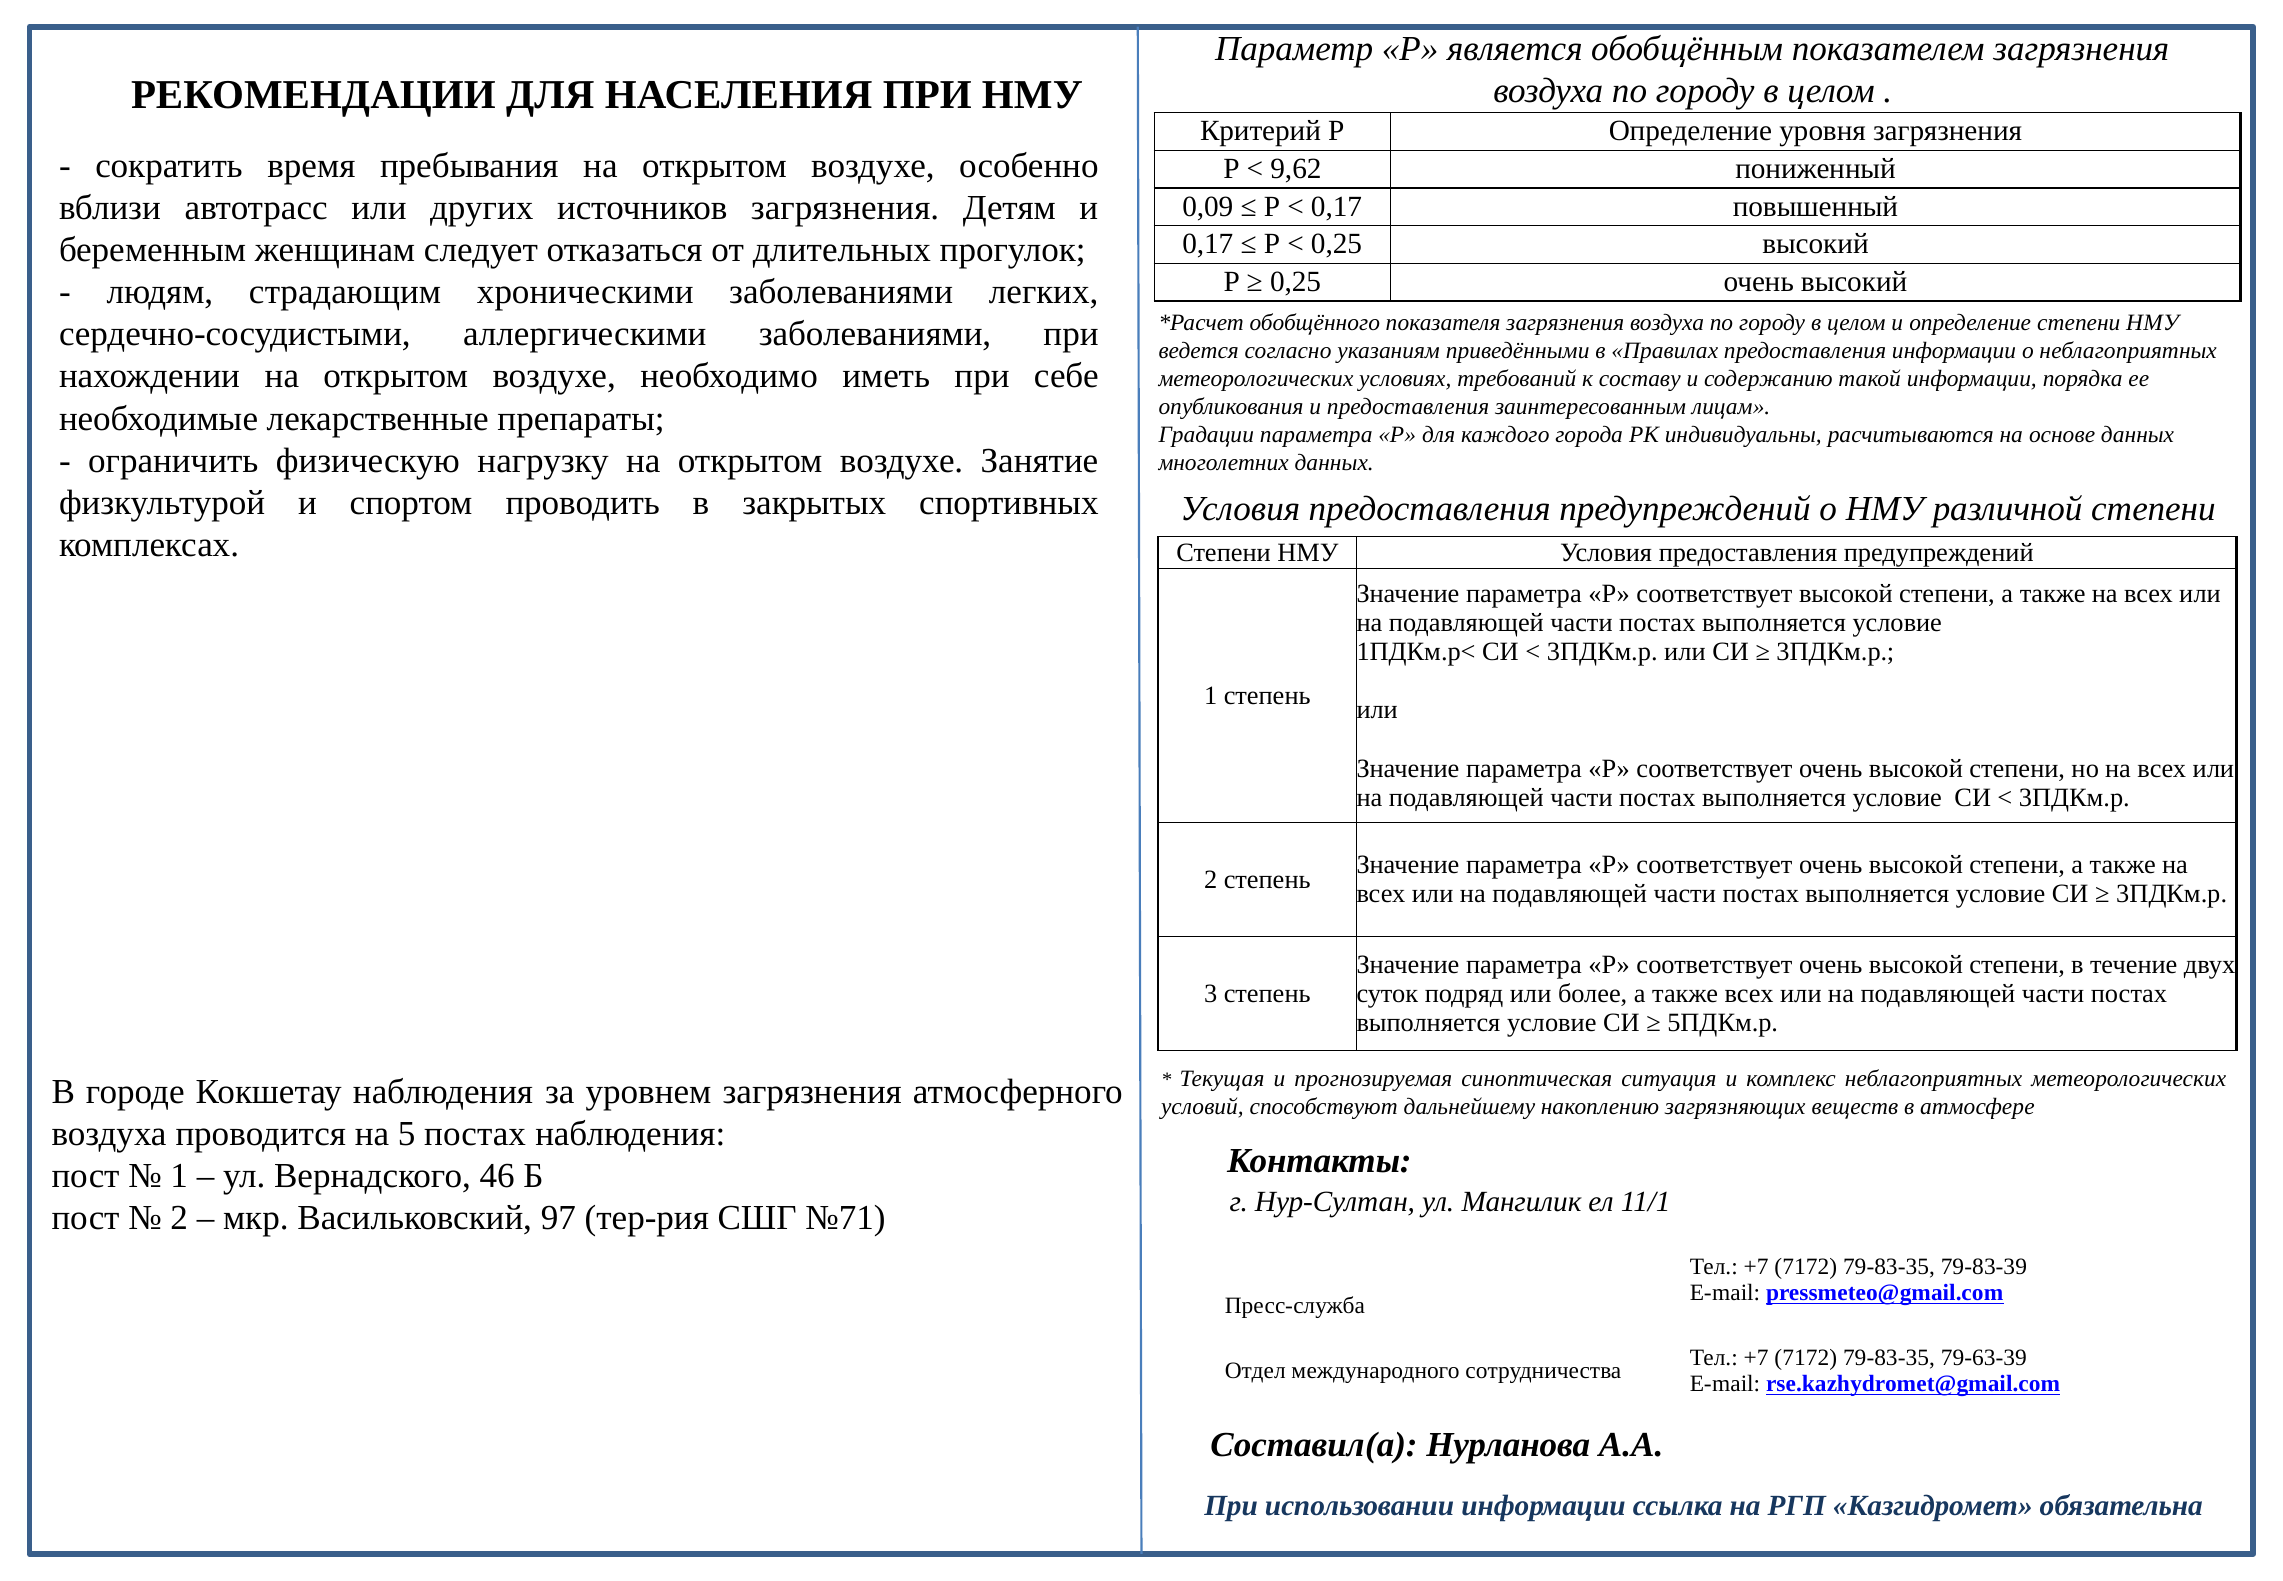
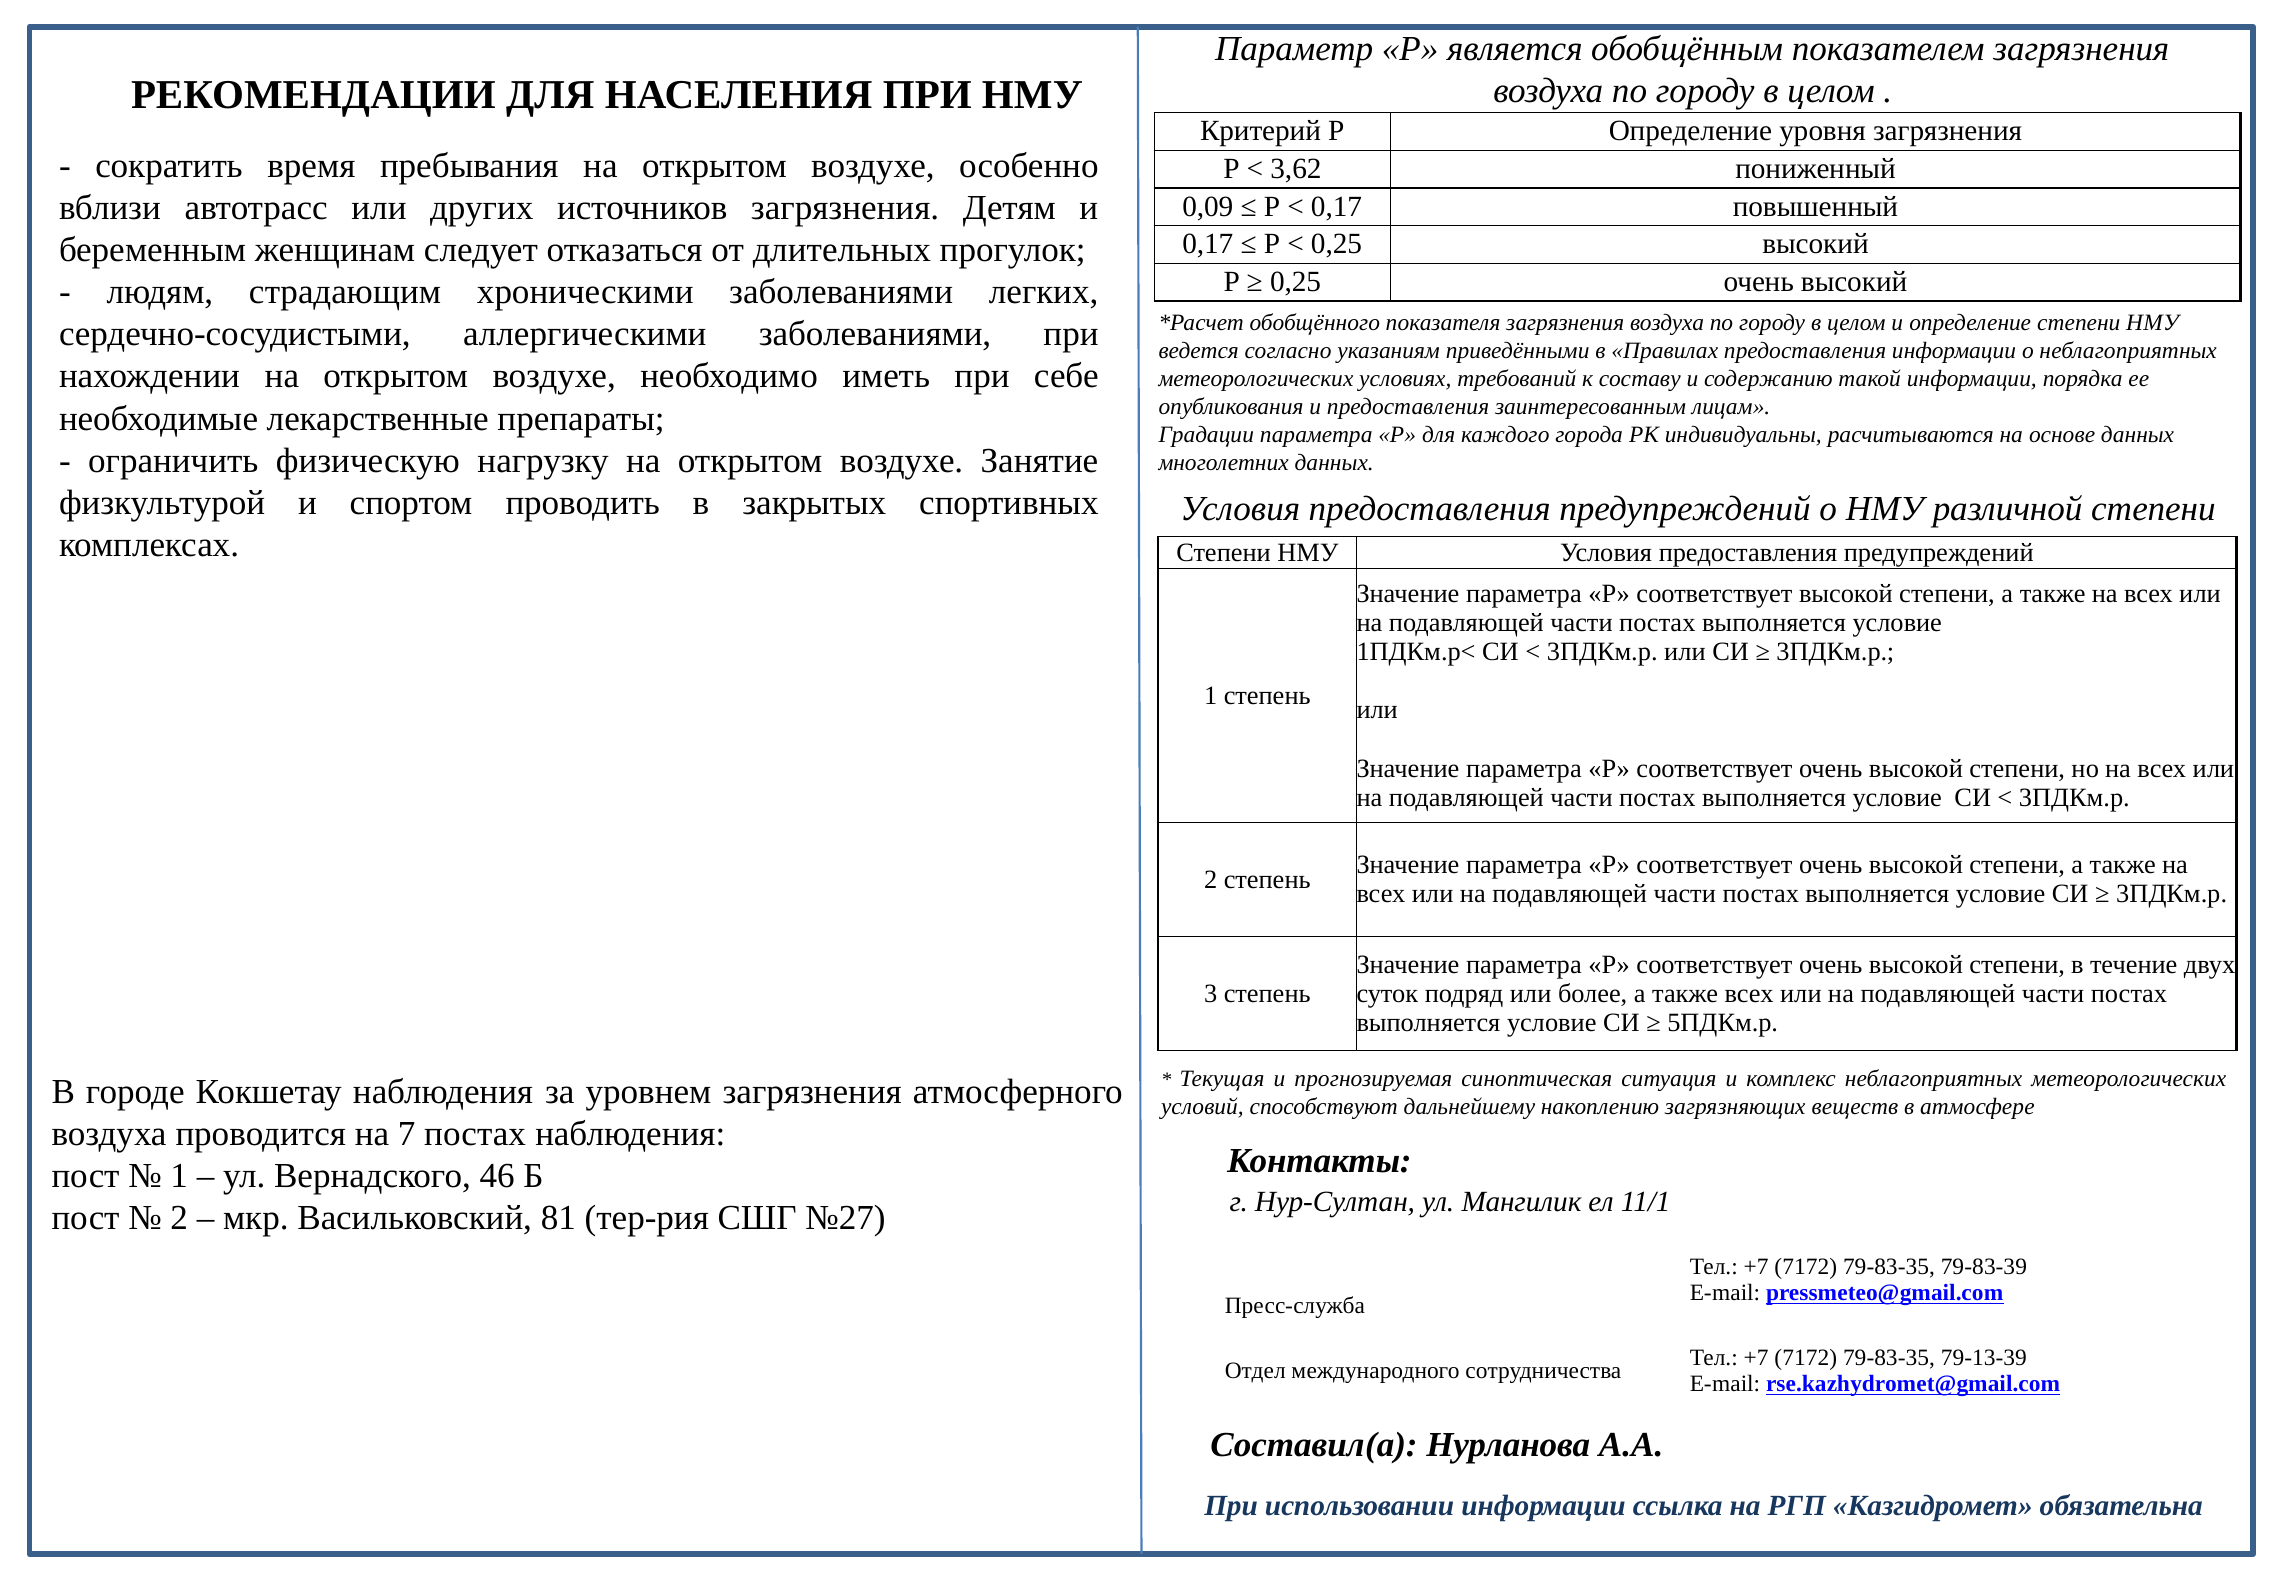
9,62: 9,62 -> 3,62 (1296, 169)
5: 5 -> 7 (407, 1133)
97: 97 -> 81 (558, 1218)
№71: №71 -> №27 (845, 1218)
79-63-39: 79-63-39 -> 79-13-39 (1984, 1358)
